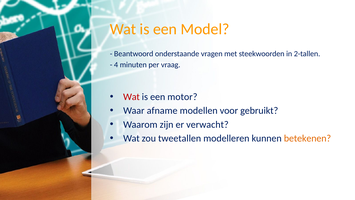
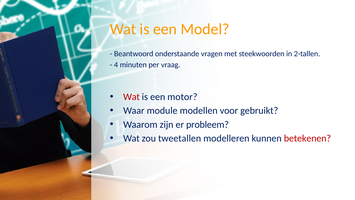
afname: afname -> module (162, 111)
verwacht: verwacht -> probleem (208, 124)
betekenen colour: orange -> red (307, 138)
